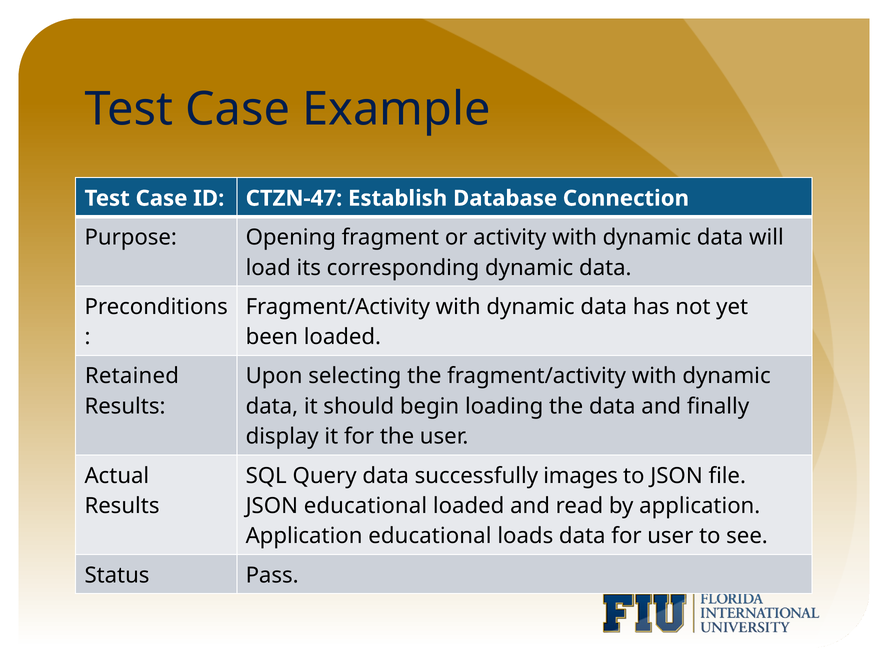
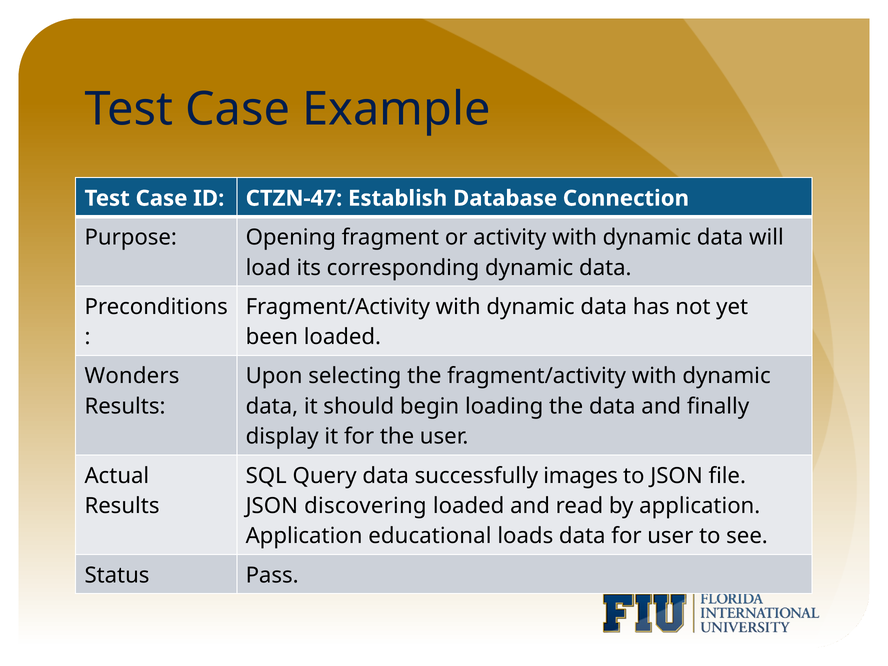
Retained: Retained -> Wonders (132, 376)
JSON educational: educational -> discovering (365, 506)
